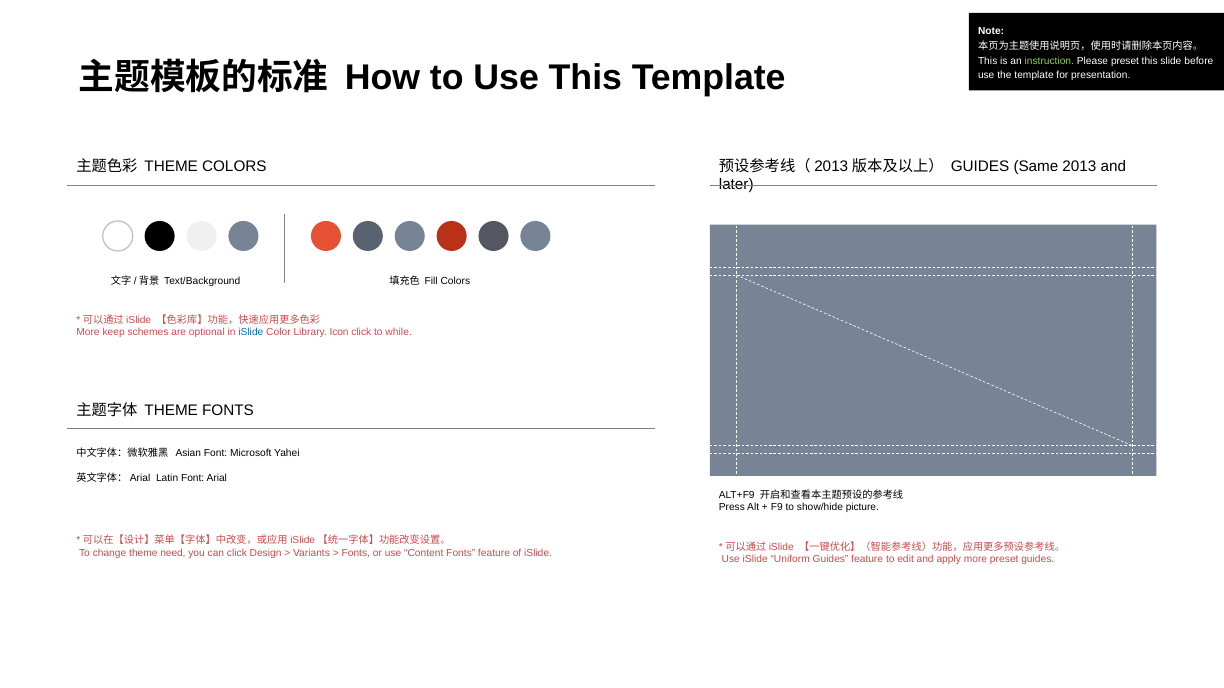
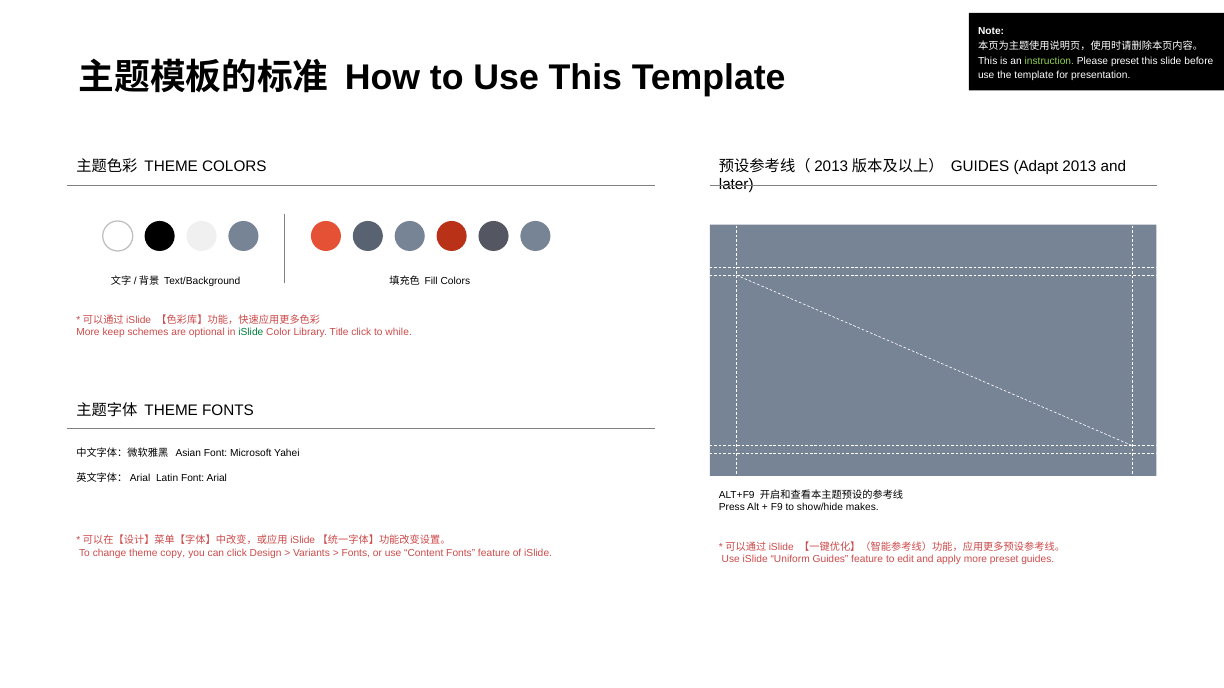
Same: Same -> Adapt (1036, 167)
iSlide colour: blue -> green (251, 332)
Icon: Icon -> Title (339, 332)
picture: picture -> makes (862, 508)
need: need -> copy (173, 553)
